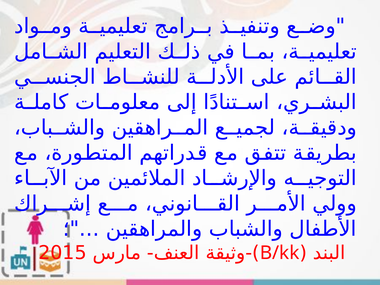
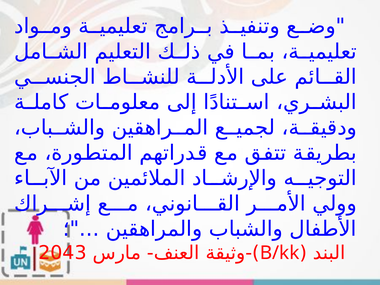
2015: 2015 -> 2043 (62, 253)
